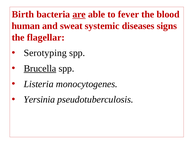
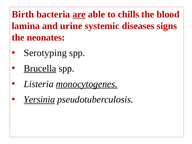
fever: fever -> chills (129, 14)
human: human -> lamina (26, 26)
sweat: sweat -> urine (71, 26)
flagellar: flagellar -> neonates (46, 37)
monocytogenes underline: none -> present (87, 84)
Yersinia underline: none -> present (39, 100)
